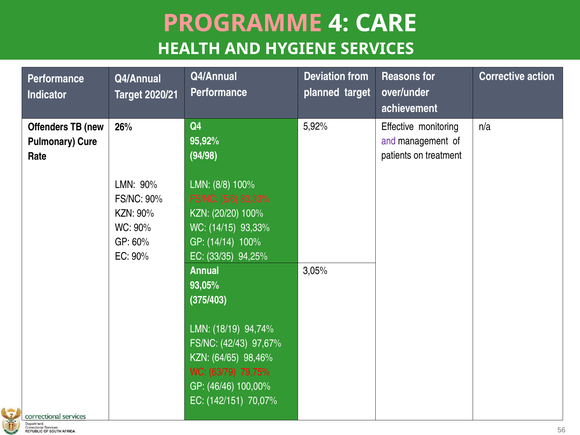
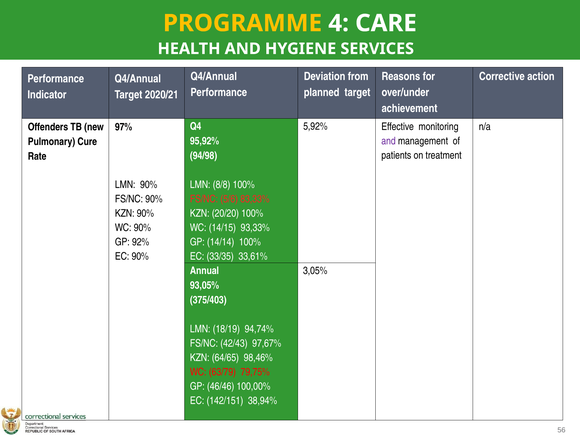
PROGRAMME colour: pink -> yellow (243, 23)
26%: 26% -> 97% (124, 127)
60%: 60% -> 92% (141, 242)
94,25%: 94,25% -> 33,61% (253, 256)
70,07%: 70,07% -> 38,94% (263, 401)
